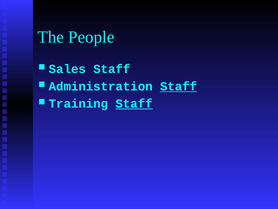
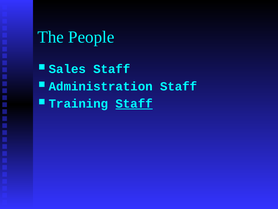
Staff underline: present -> none (179, 86)
